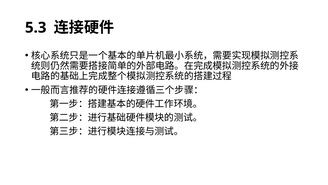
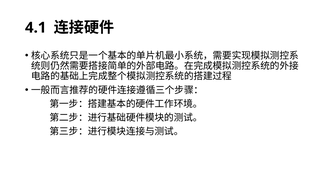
5.3: 5.3 -> 4.1 (36, 28)
